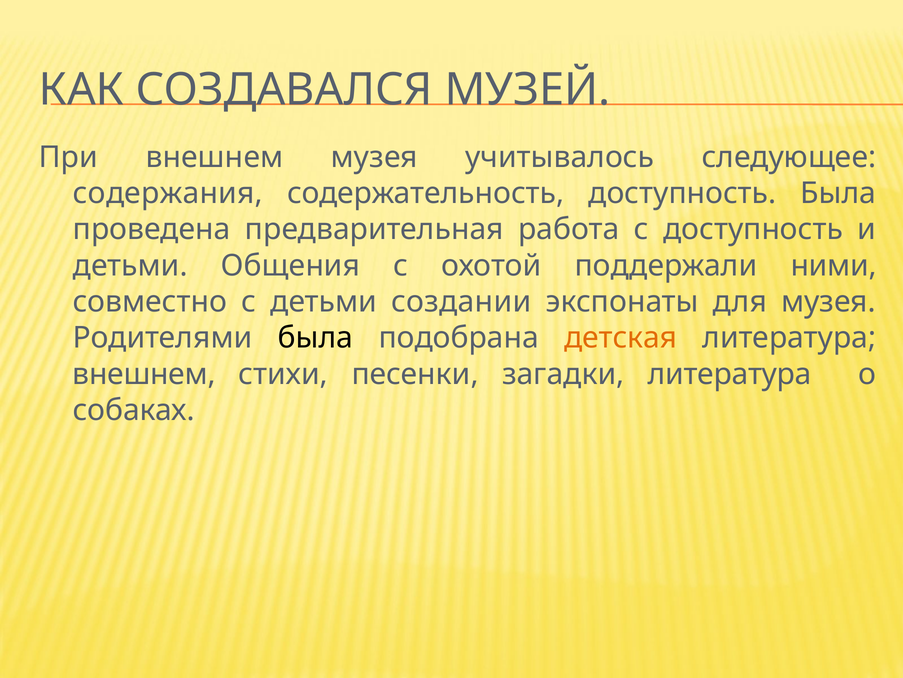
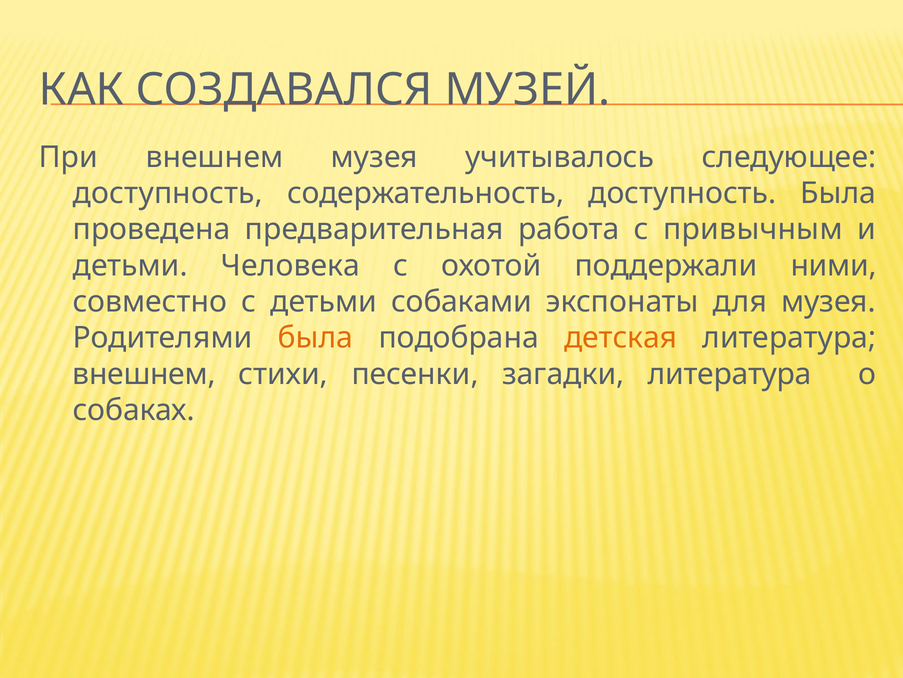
содержания: содержания -> доступность (168, 193)
с доступность: доступность -> привычным (753, 229)
Общения: Общения -> Человека (291, 265)
создании: создании -> собаками (462, 301)
была colour: black -> orange (316, 338)
